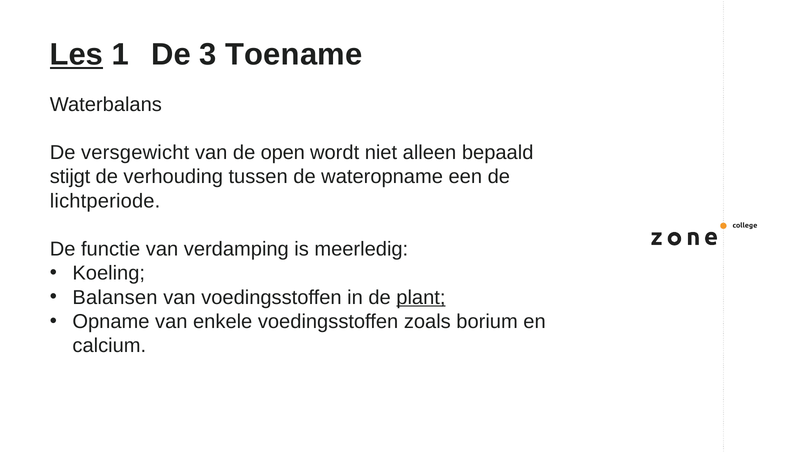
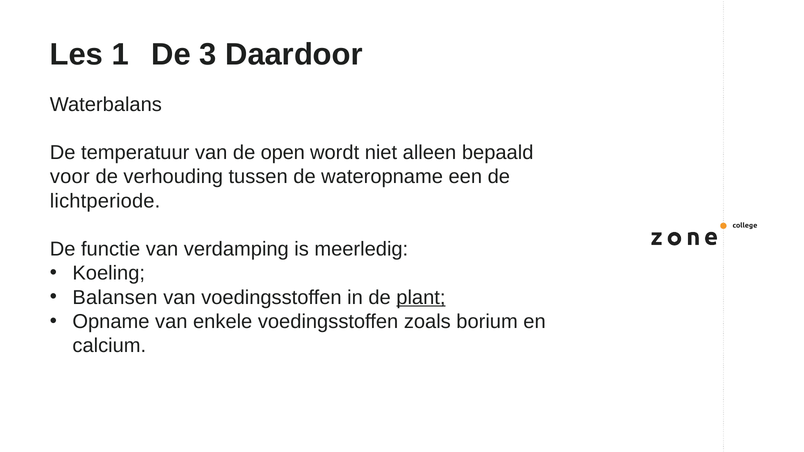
Les underline: present -> none (77, 55)
Toename: Toename -> Daardoor (294, 55)
versgewicht: versgewicht -> temperatuur (135, 153)
stijgt: stijgt -> voor (70, 177)
